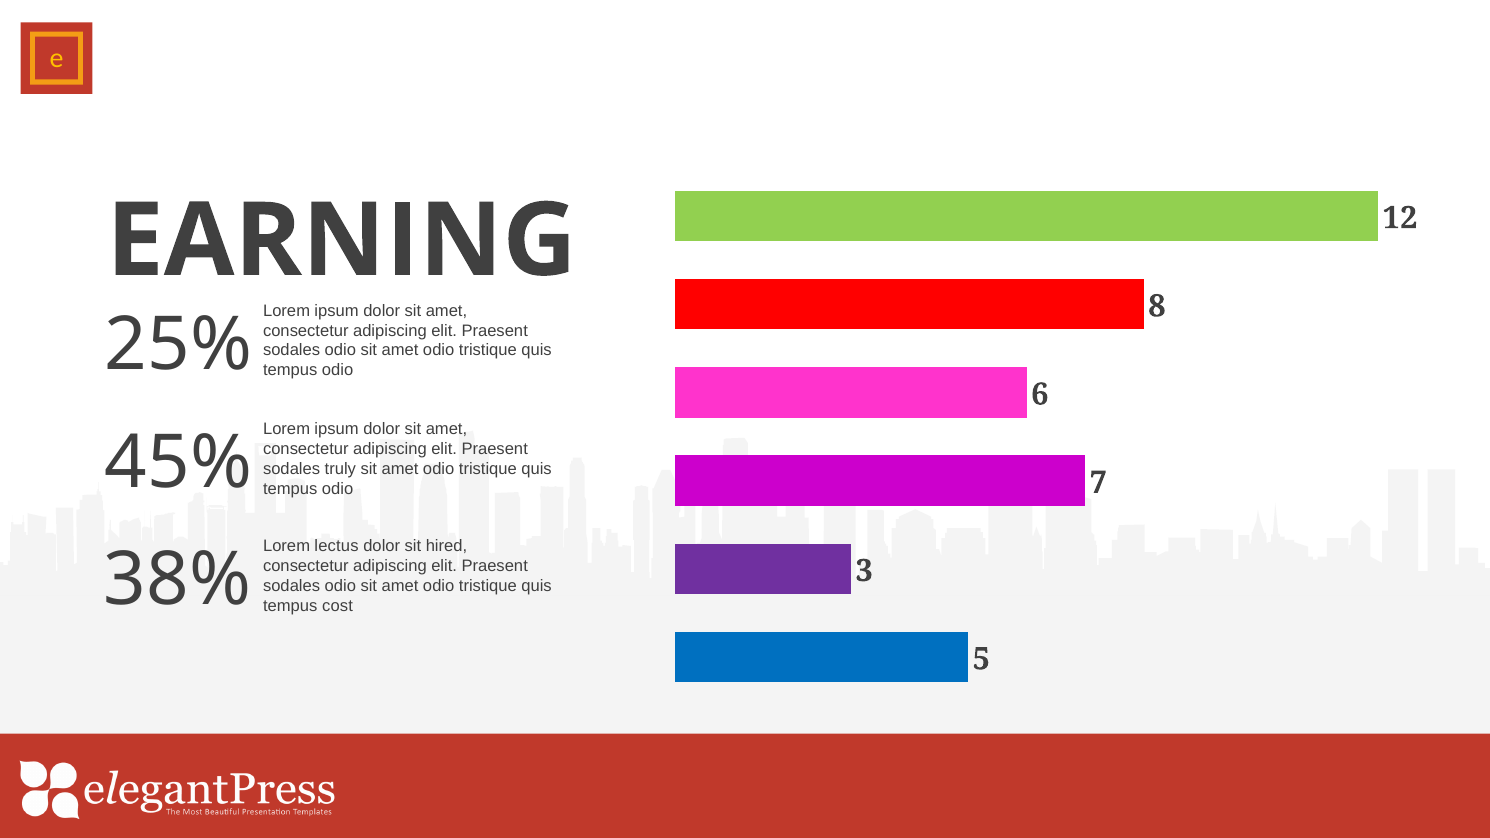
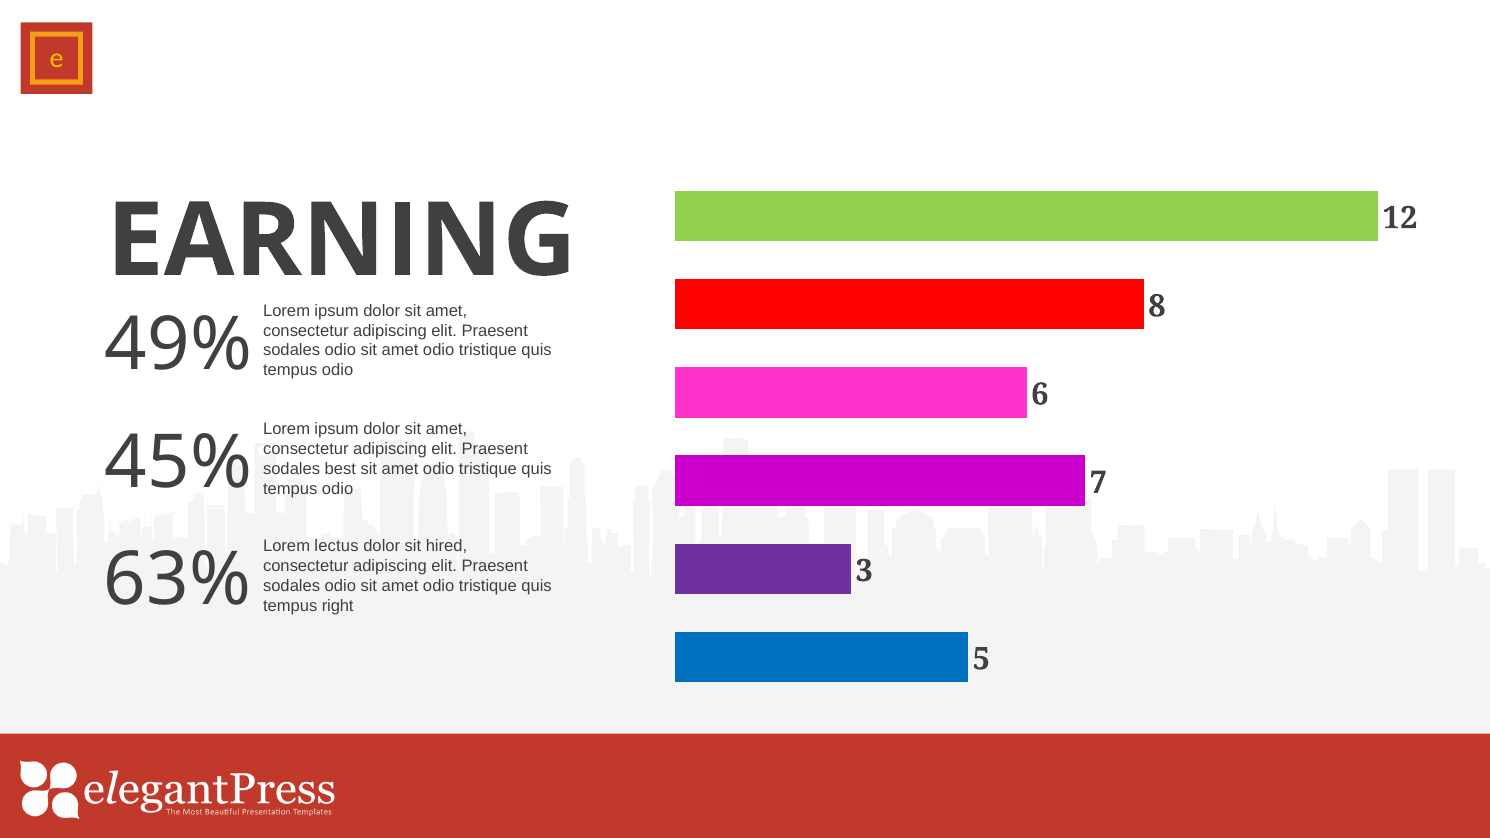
25%: 25% -> 49% (178, 345)
truly: truly -> best (340, 469)
38%: 38% -> 63% (178, 580)
cost: cost -> right (338, 606)
